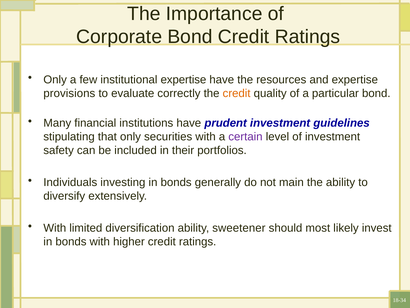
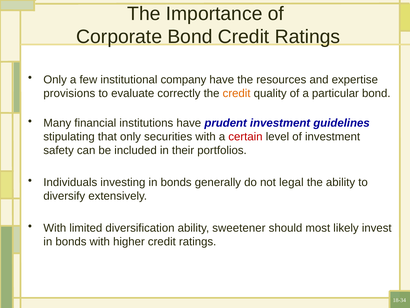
institutional expertise: expertise -> company (183, 80)
certain colour: purple -> red (245, 137)
main: main -> legal (291, 182)
